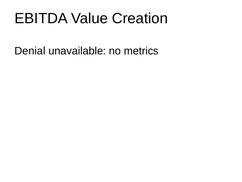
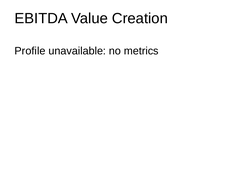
Denial: Denial -> Profile (30, 51)
